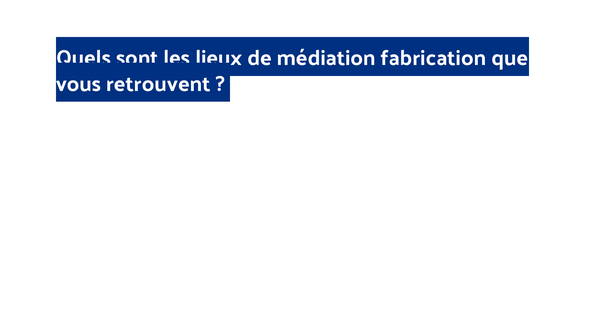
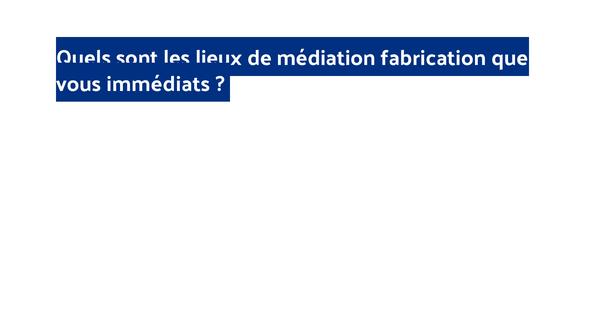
retrouvent: retrouvent -> immédiats (158, 84)
